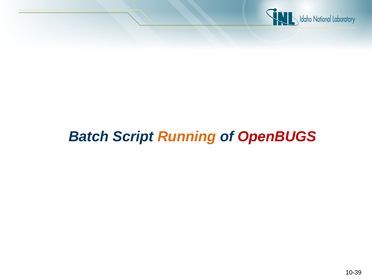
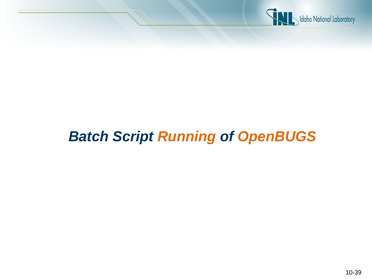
OpenBUGS colour: red -> orange (277, 137)
